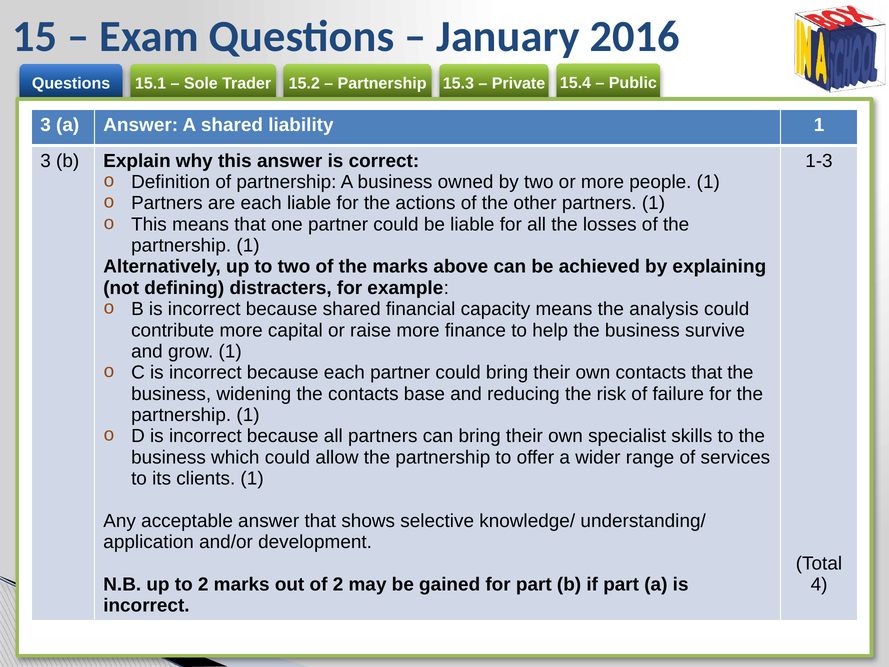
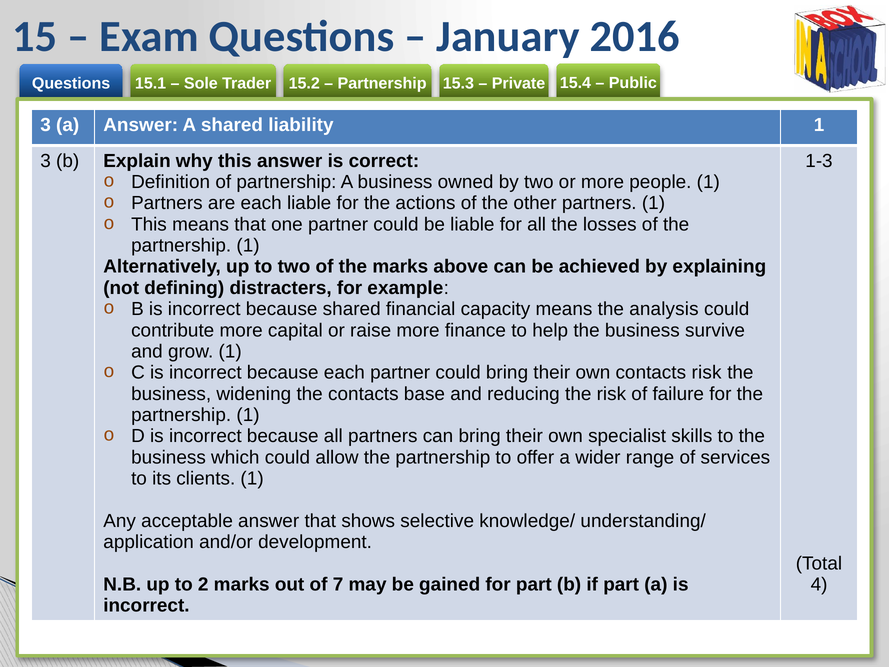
contacts that: that -> risk (707, 373)
of 2: 2 -> 7 (338, 584)
